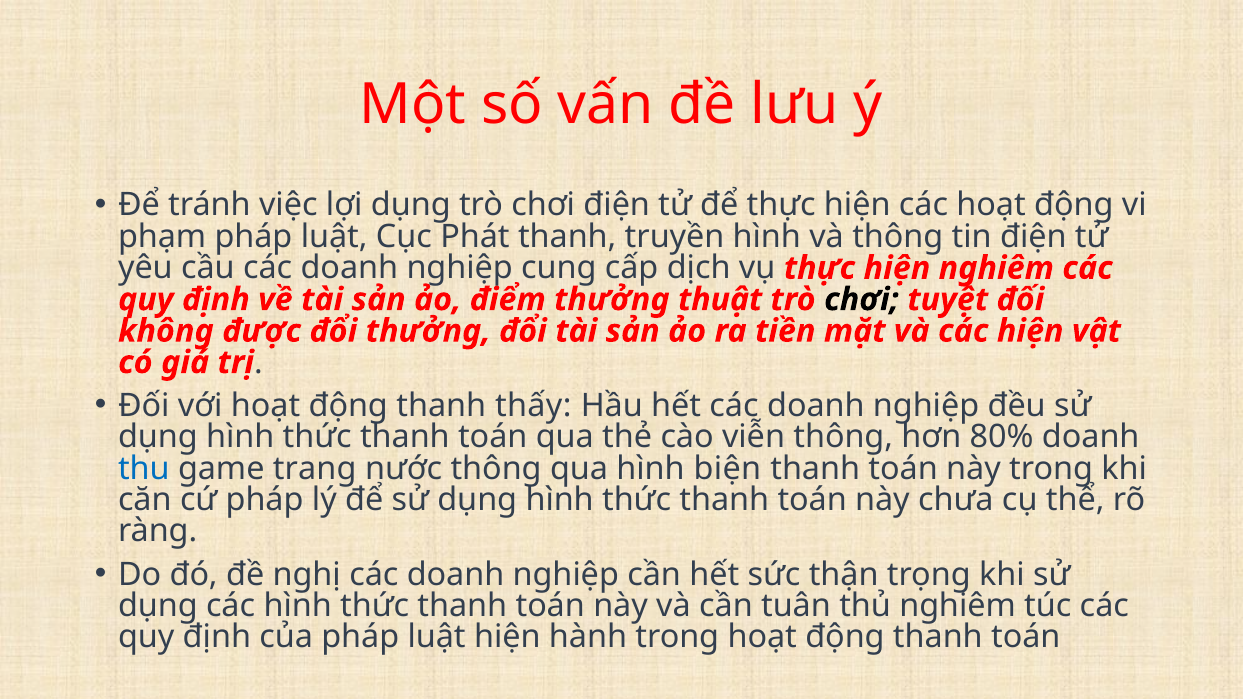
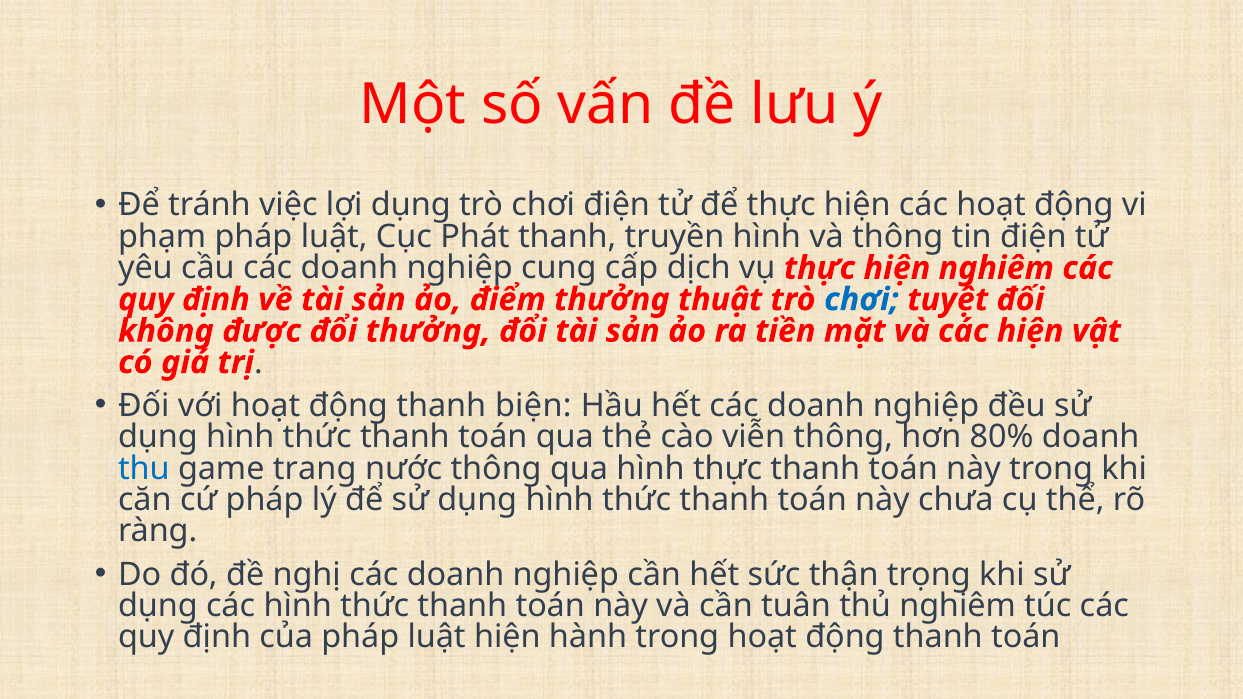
chơi colour: black -> blue (862, 300)
thấy: thấy -> biện (533, 406)
hình biện: biện -> thực (728, 469)
